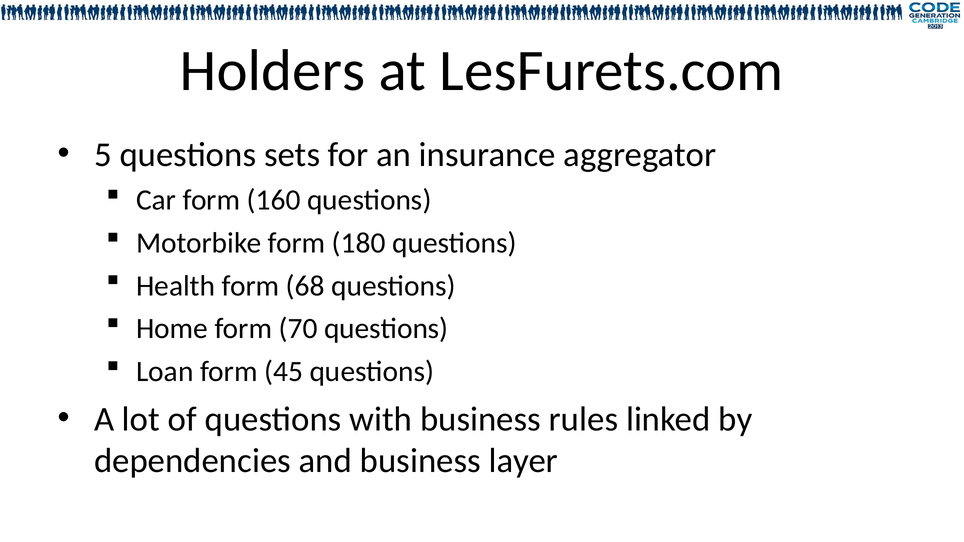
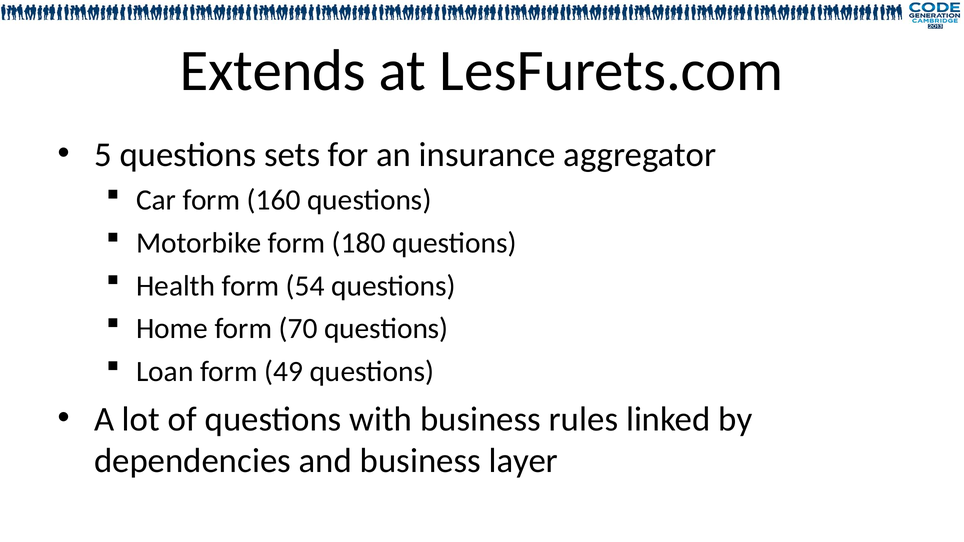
Holders: Holders -> Extends (273, 71)
68: 68 -> 54 (305, 286)
45: 45 -> 49 (284, 372)
